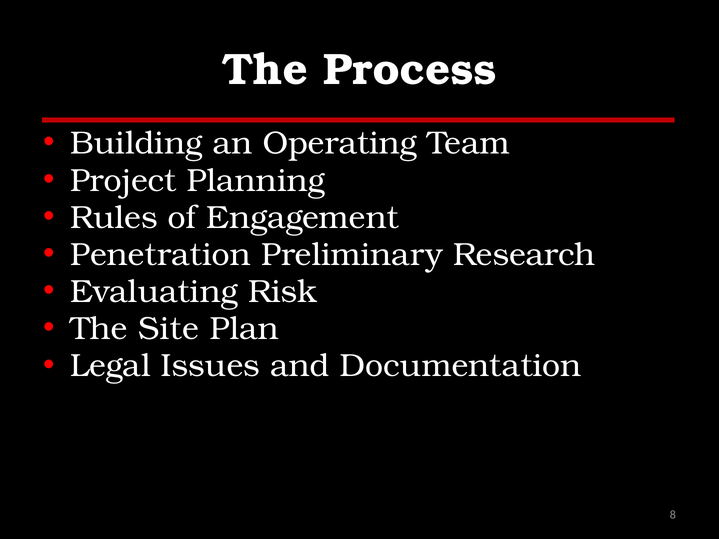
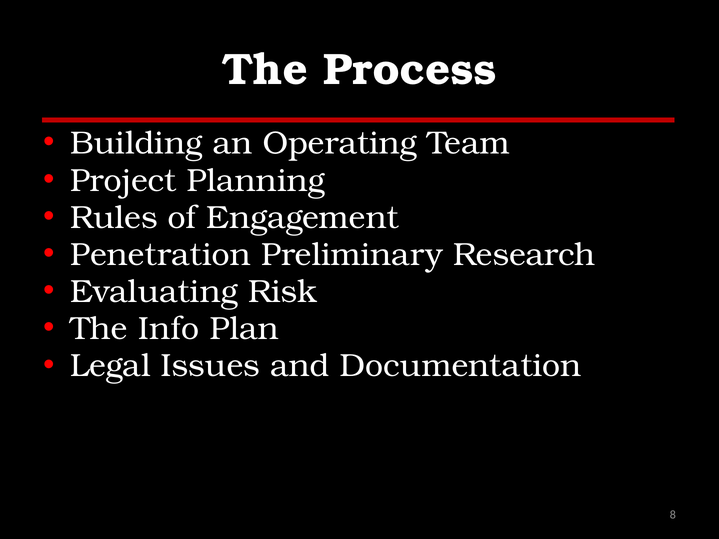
Site: Site -> Info (169, 329)
